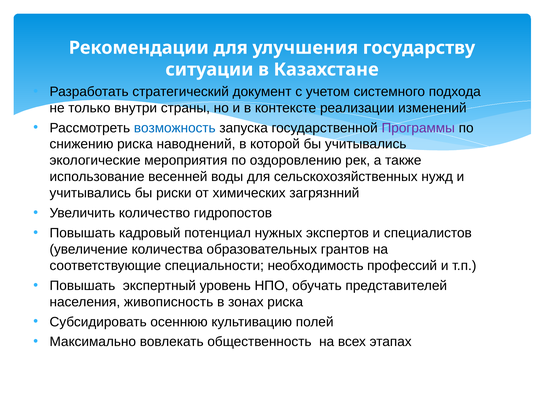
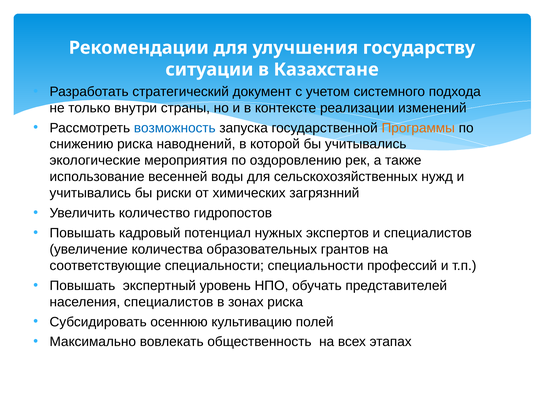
Программы colour: purple -> orange (418, 128)
специальности необходимость: необходимость -> специальности (315, 266)
населения живописность: живописность -> специалистов (169, 302)
